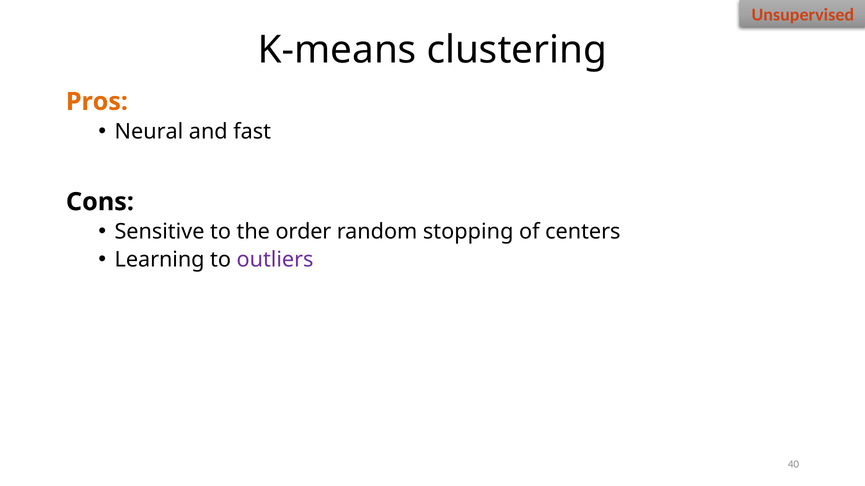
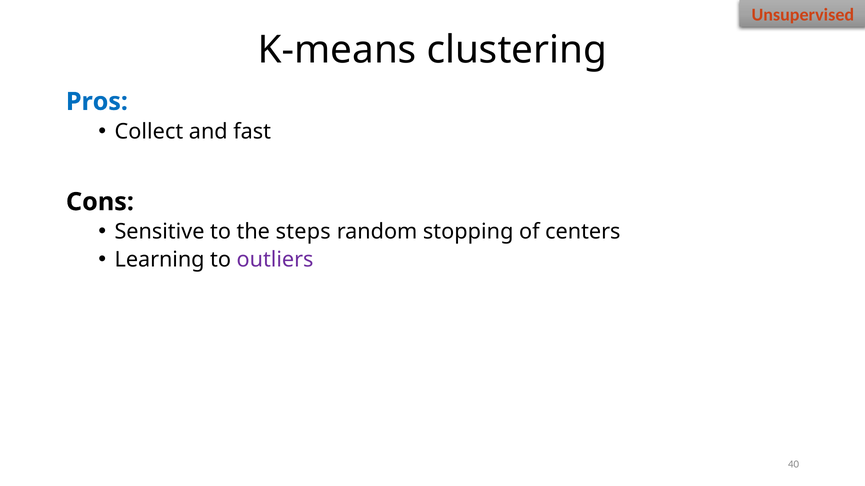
Pros colour: orange -> blue (97, 102)
Neural: Neural -> Collect (149, 132)
order: order -> steps (303, 232)
